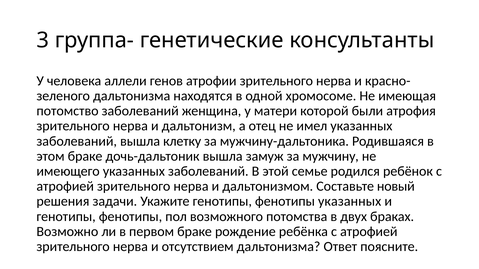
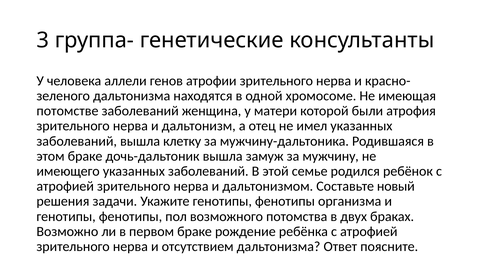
потомство: потомство -> потомстве (67, 111)
фенотипы указанных: указанных -> организма (350, 202)
